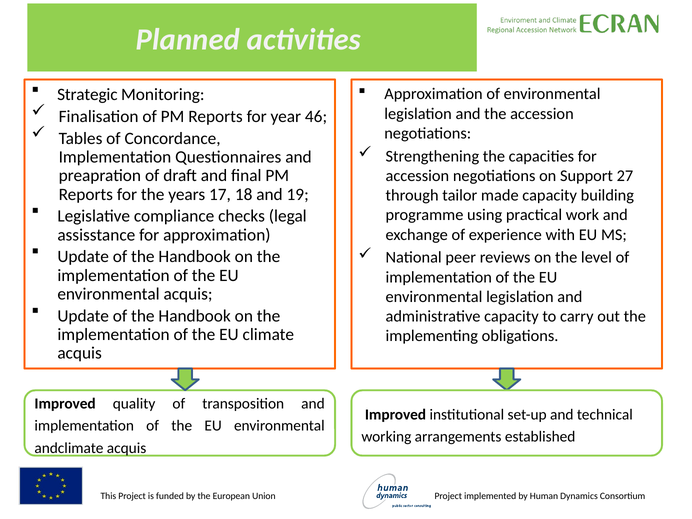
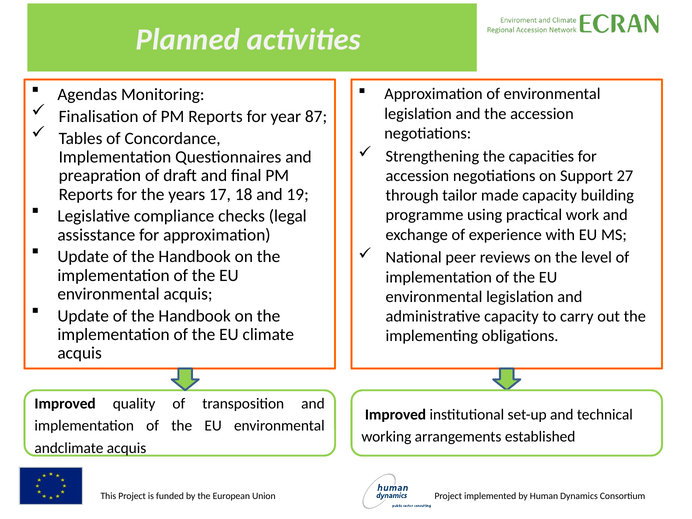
Strategic: Strategic -> Agendas (87, 95)
46: 46 -> 87 (316, 117)
